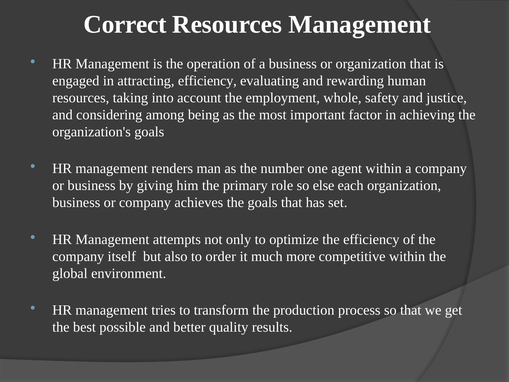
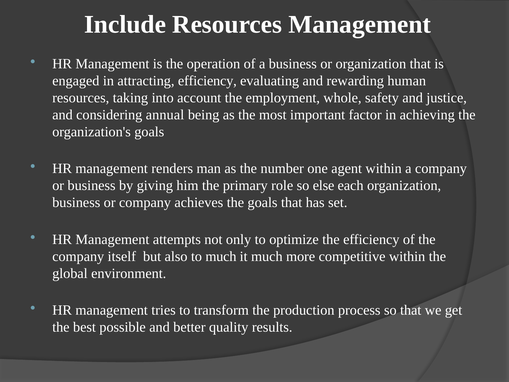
Correct: Correct -> Include (125, 24)
among: among -> annual (165, 115)
to order: order -> much (221, 256)
